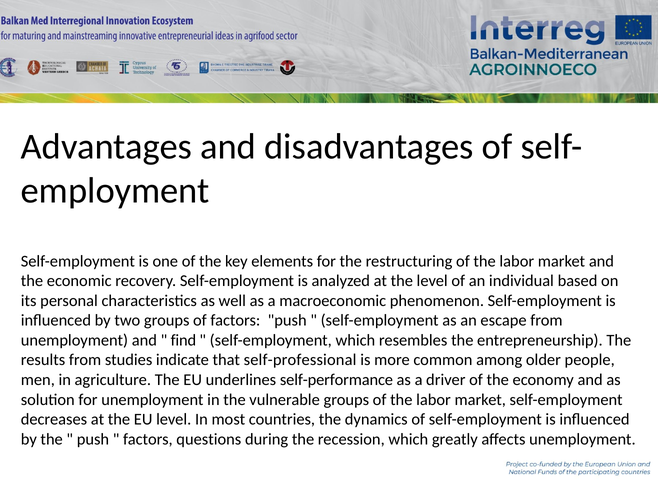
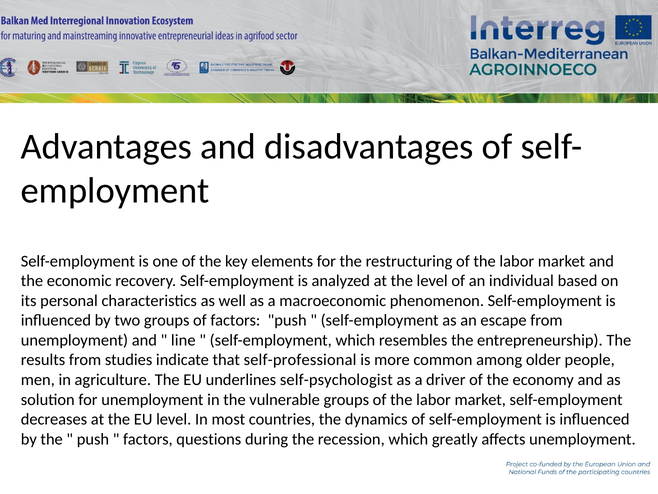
find: find -> line (183, 340)
self-performance: self-performance -> self-psychologist (336, 379)
